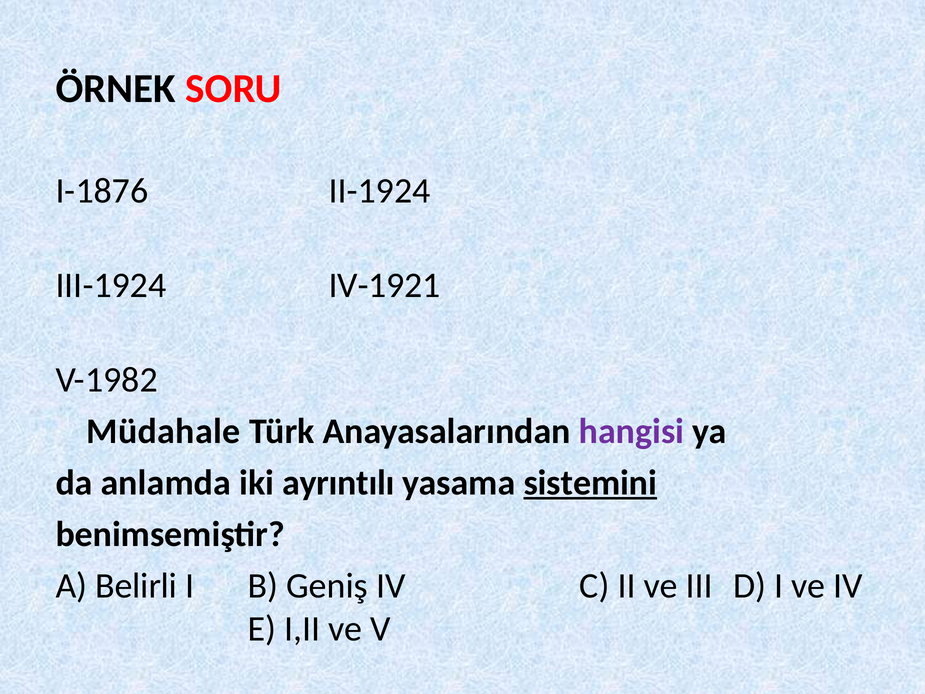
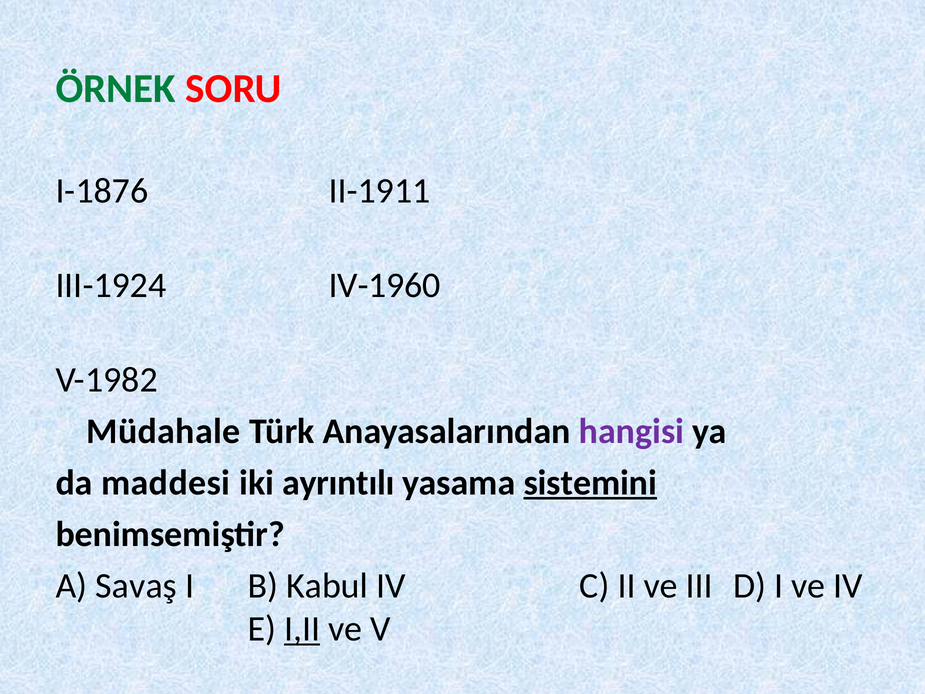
ÖRNEK colour: black -> green (116, 88)
II-1924: II-1924 -> II-1911 (380, 191)
IV-1921: IV-1921 -> IV-1960 (384, 285)
anlamda: anlamda -> maddesi (166, 483)
Belirli: Belirli -> Savaş (136, 586)
Geniş: Geniş -> Kabul (327, 586)
I,II underline: none -> present (302, 629)
